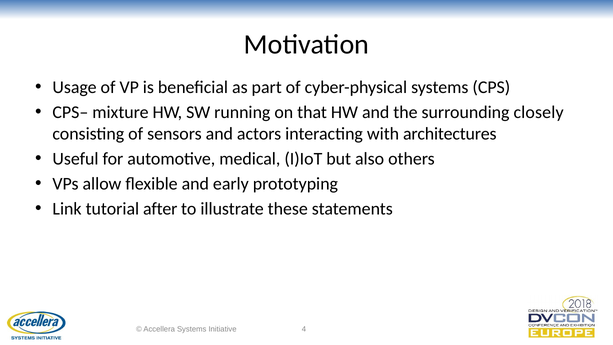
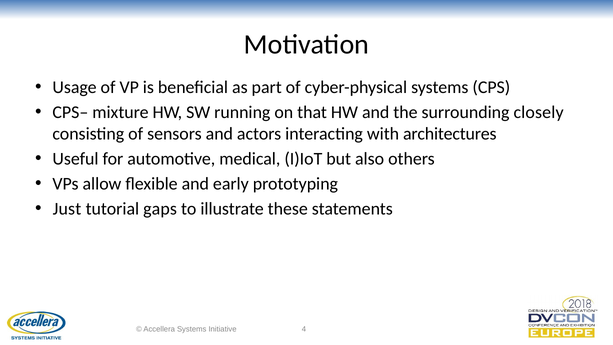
Link: Link -> Just (67, 209)
after: after -> gaps (160, 209)
